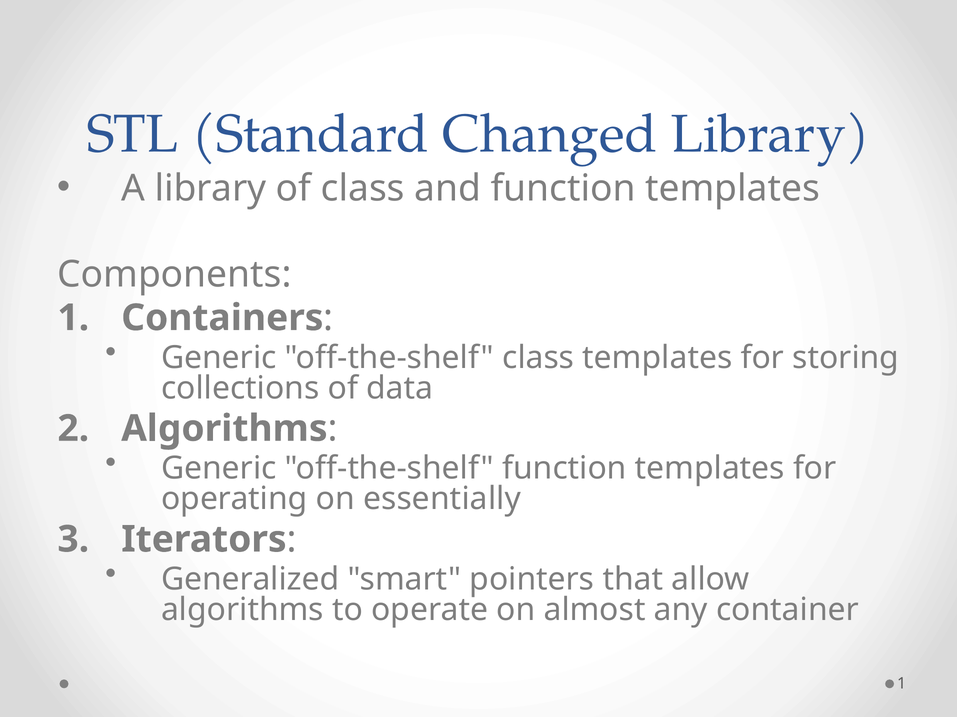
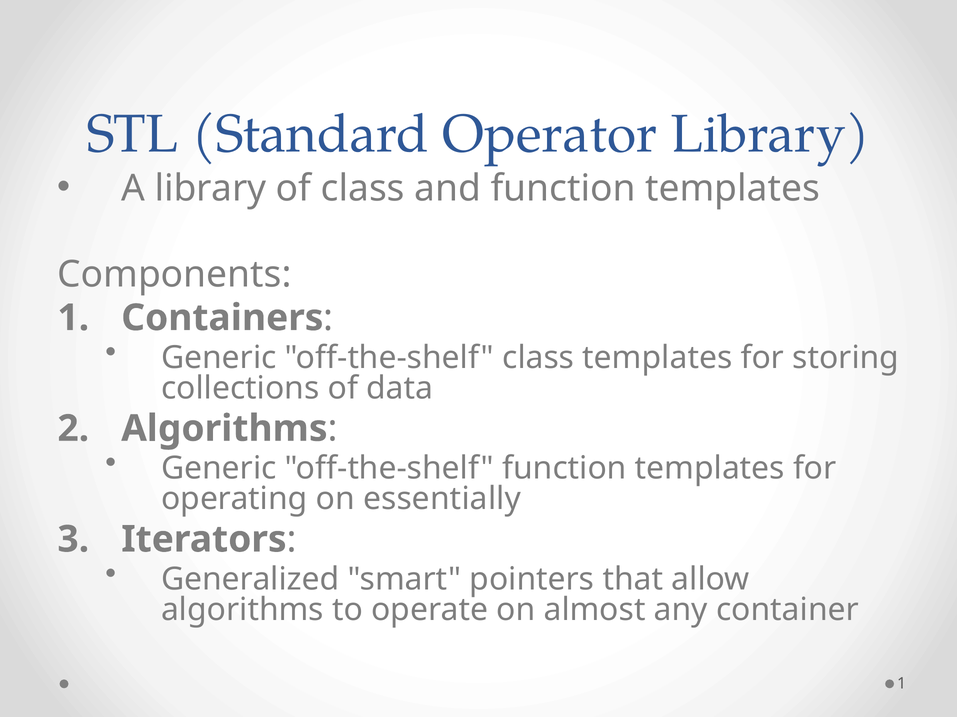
Changed: Changed -> Operator (550, 134)
